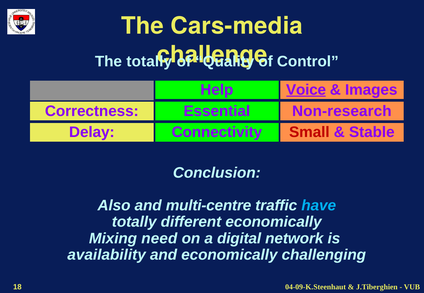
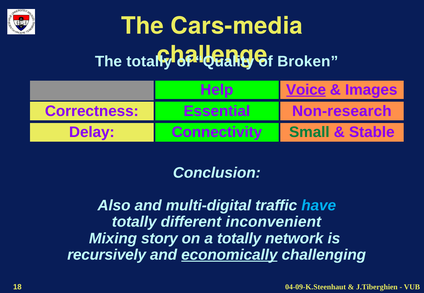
Control: Control -> Broken (308, 61)
Small colour: red -> green (309, 132)
multi-centre: multi-centre -> multi-digital (208, 206)
different economically: economically -> inconvenient (273, 222)
need: need -> story (159, 239)
a digital: digital -> totally (239, 239)
availability: availability -> recursively (107, 255)
economically underline: none -> present (229, 255)
